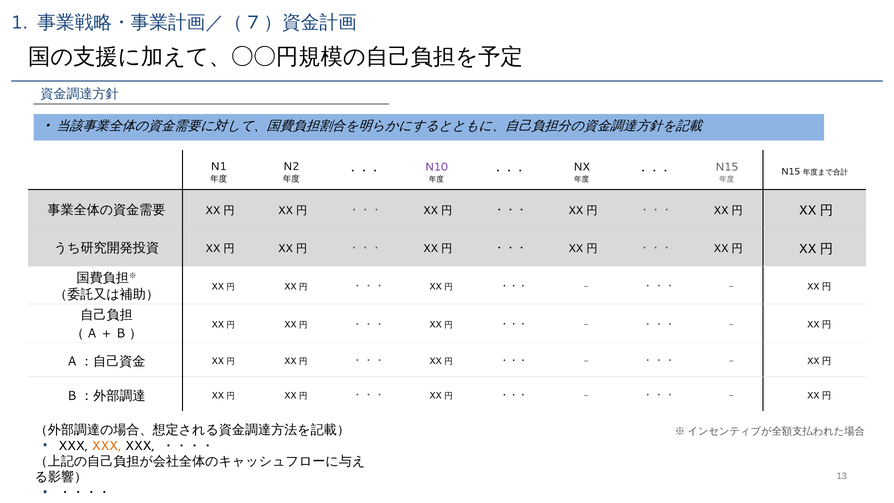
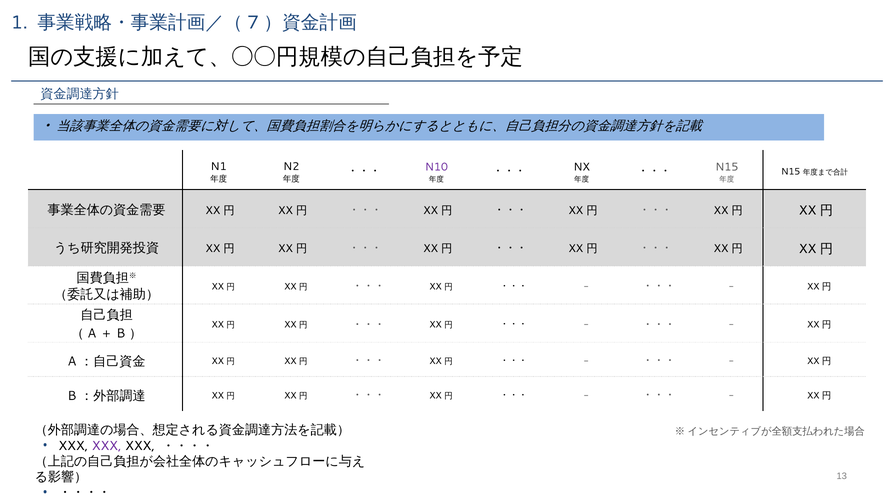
XXX colour: orange -> purple (107, 446)
